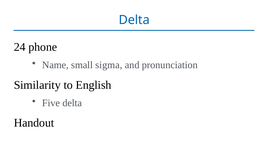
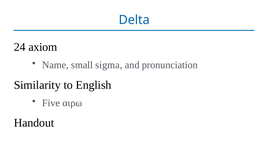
phone: phone -> axiom (43, 47)
Five delta: delta -> αιρω (72, 103)
